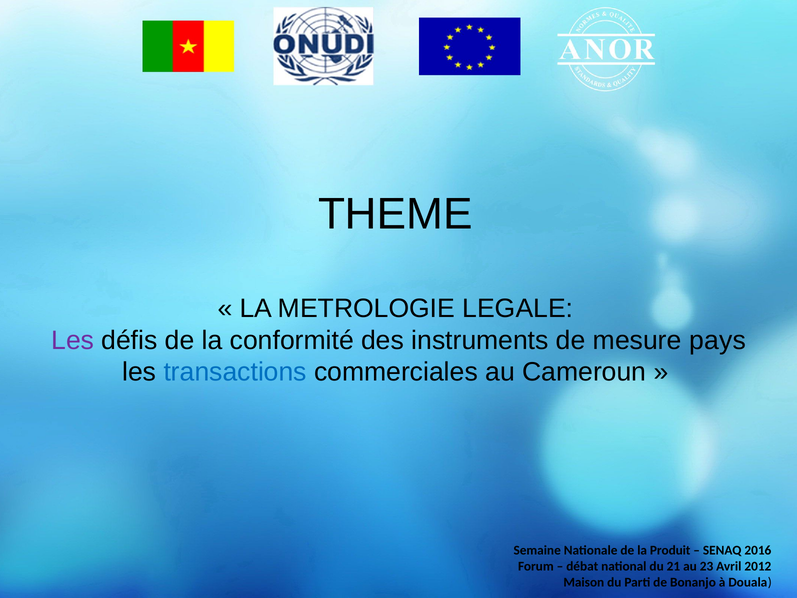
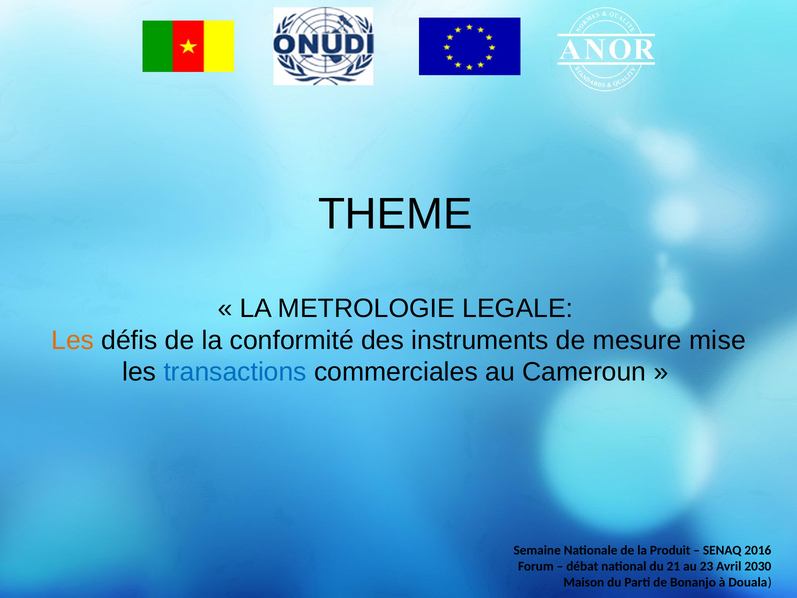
Les colour: purple -> orange (73, 340)
pays: pays -> mise (718, 340)
2012: 2012 -> 2030 (758, 566)
